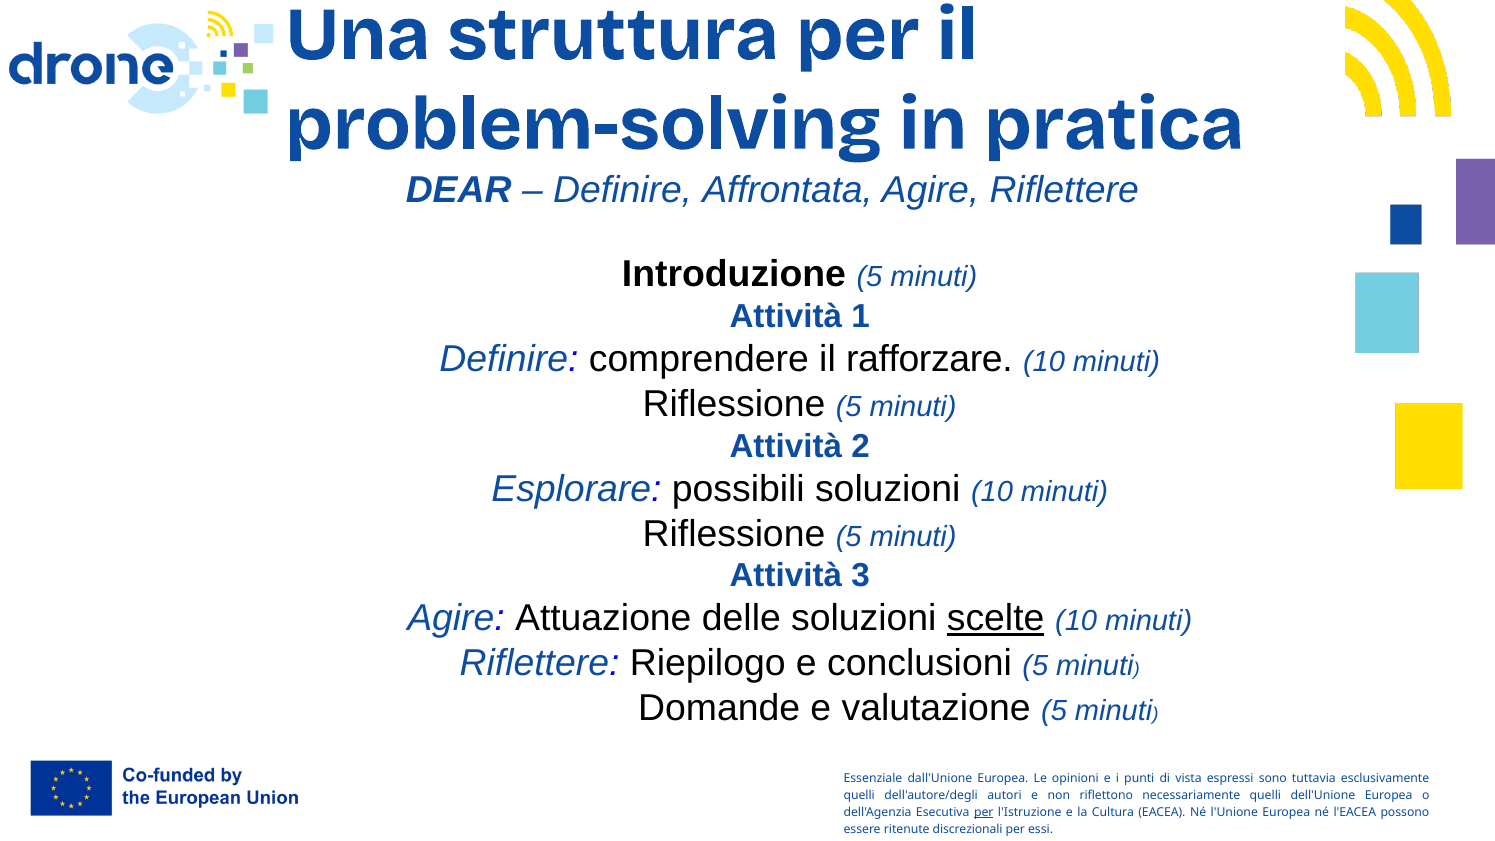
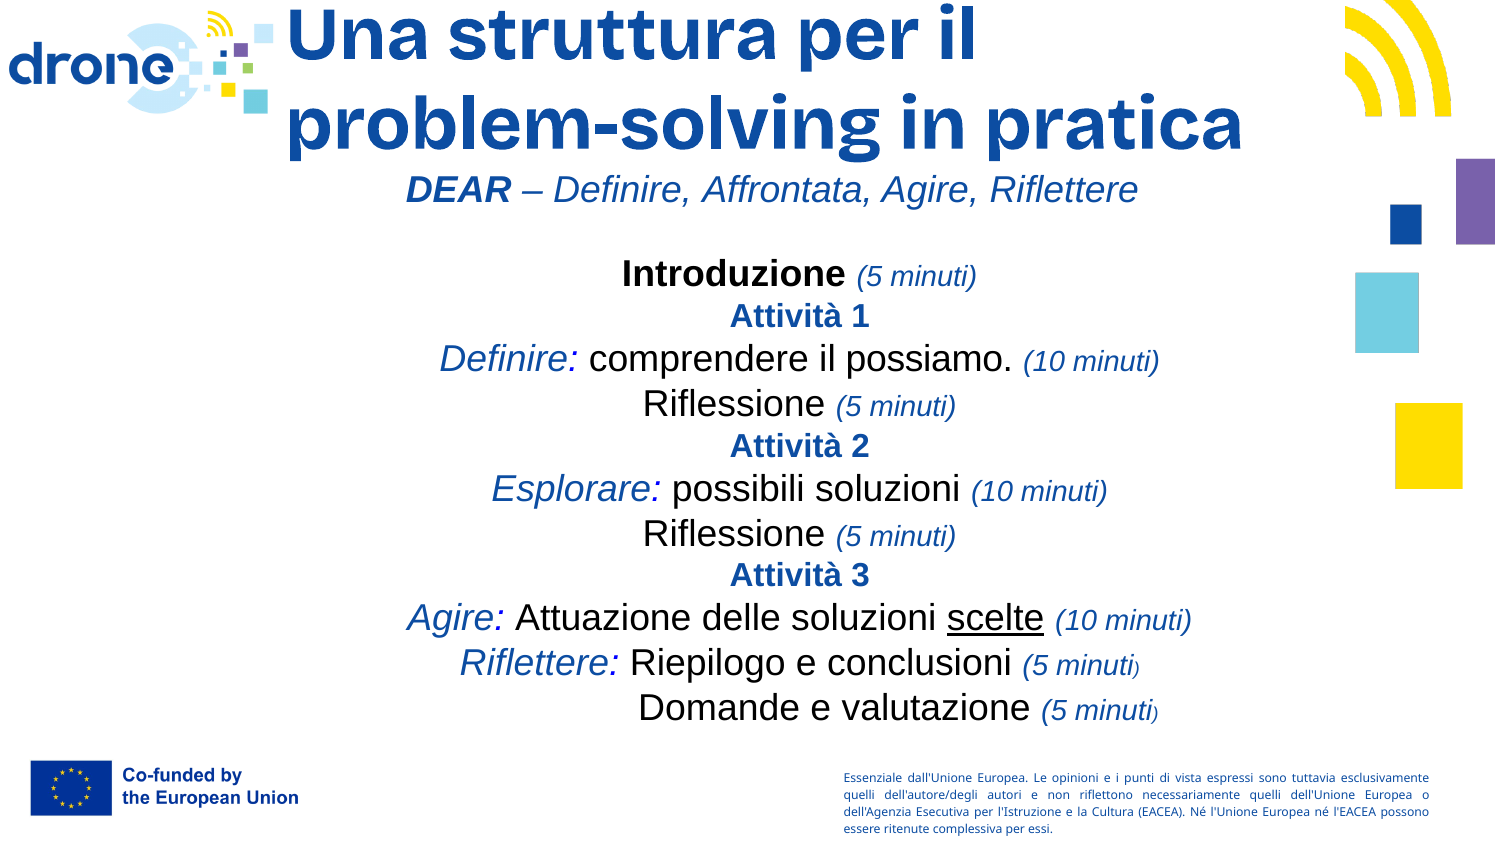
rafforzare: rafforzare -> possiamo (929, 359)
per underline: present -> none (984, 812)
discrezionali: discrezionali -> complessiva (968, 829)
